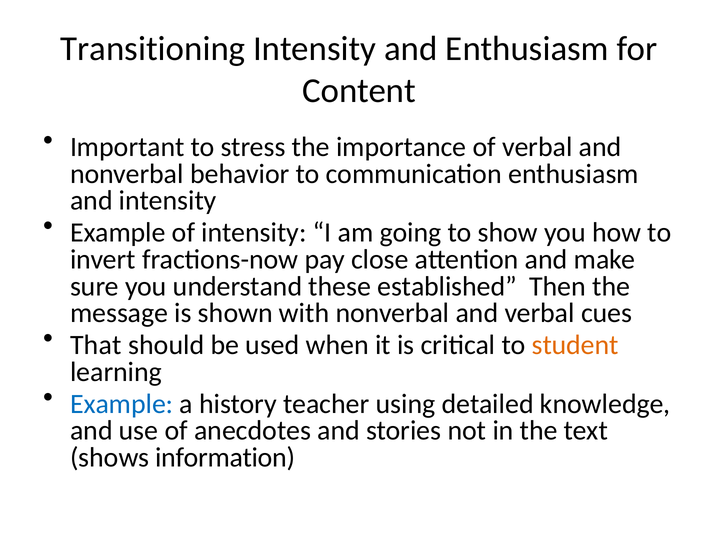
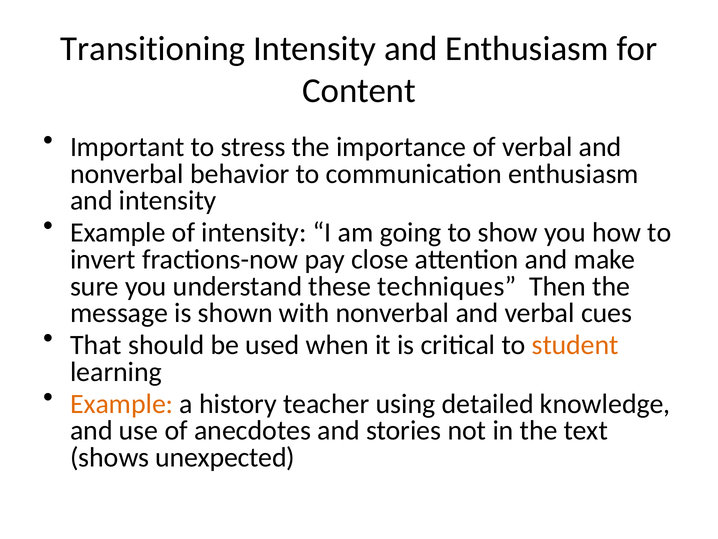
established: established -> techniques (447, 286)
Example colour: blue -> orange (122, 404)
information: information -> unexpected (225, 457)
